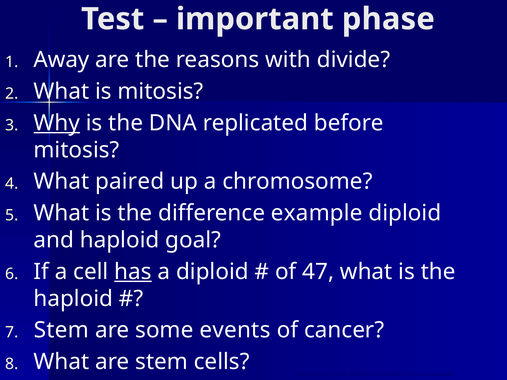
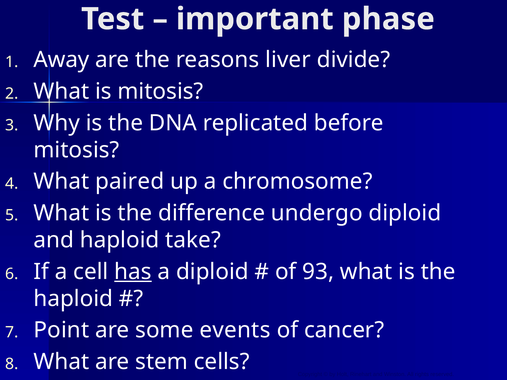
with: with -> liver (288, 60)
Why underline: present -> none (57, 123)
example: example -> undergo (317, 213)
goal: goal -> take (193, 240)
47: 47 -> 93 (318, 272)
Stem: Stem -> Point (61, 330)
